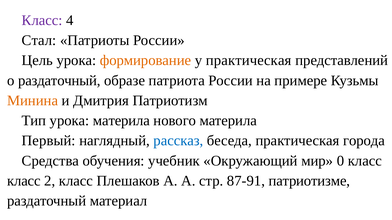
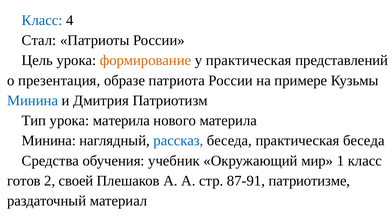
Класс colour: purple -> blue (42, 20)
о раздаточный: раздаточный -> презентация (59, 81)
Минина colour: orange -> blue (33, 101)
Первый: Первый -> Минина (49, 141)
практическая города: города -> беседа (364, 141)
0: 0 -> 1 (340, 161)
класс: класс -> готов (24, 181)
2 класс: класс -> своей (76, 181)
